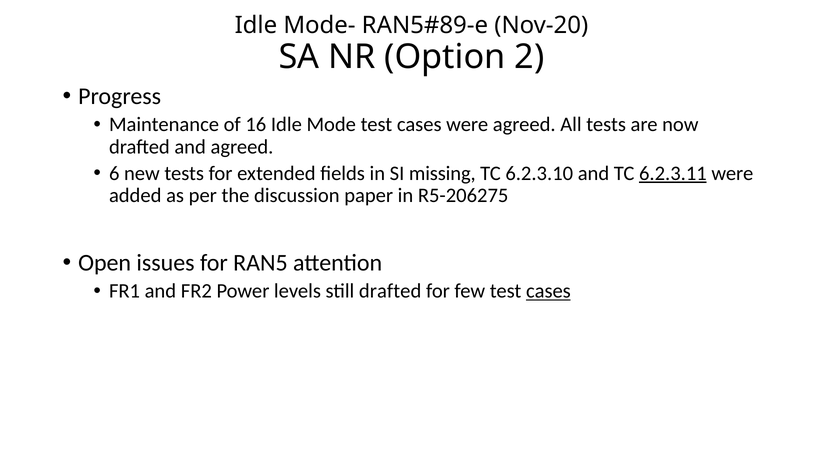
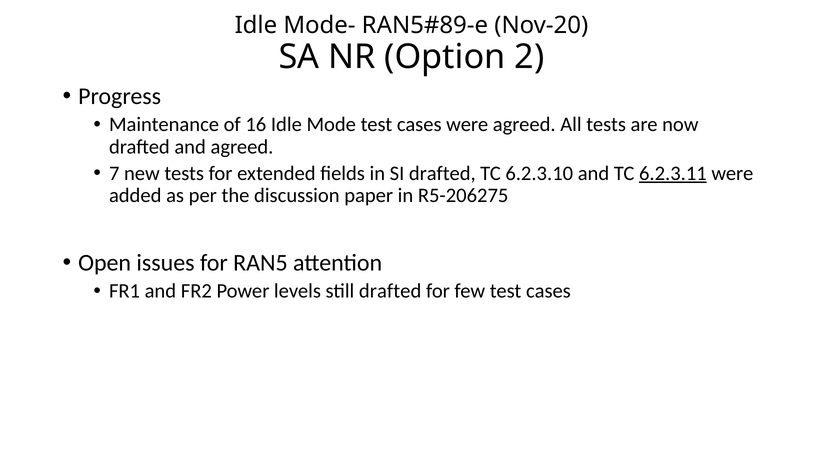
6: 6 -> 7 (114, 173)
SI missing: missing -> drafted (442, 173)
cases underline: present -> none (548, 291)
